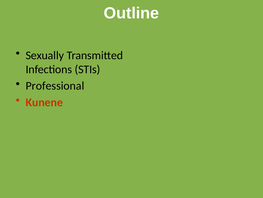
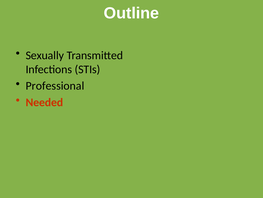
Kunene: Kunene -> Needed (44, 102)
